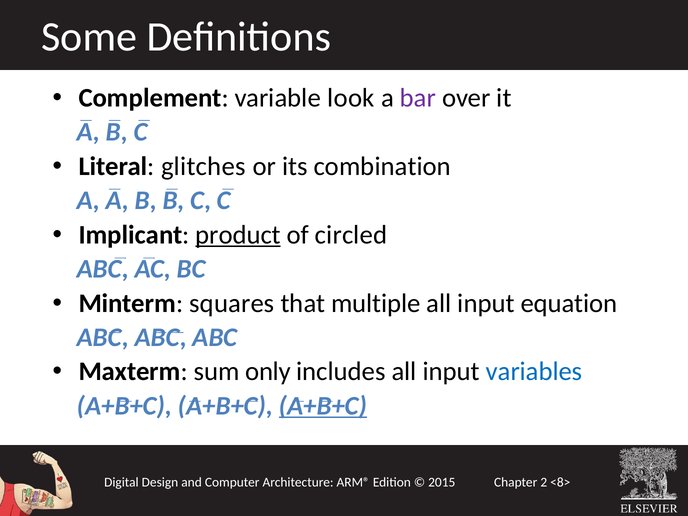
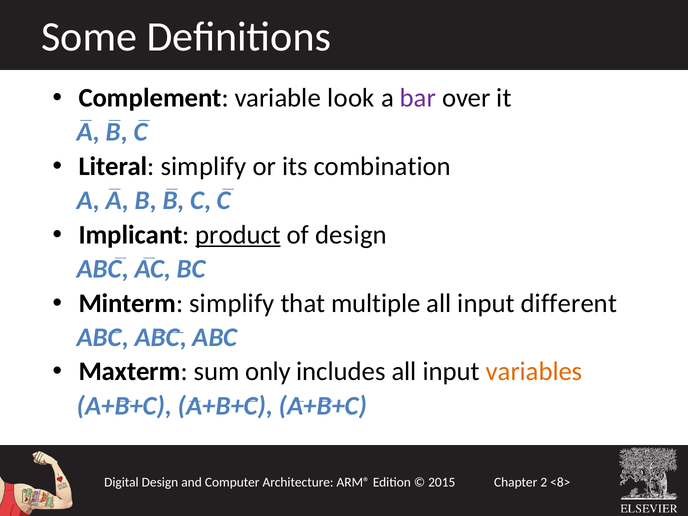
Literal glitches: glitches -> simplify (203, 166)
of circled: circled -> design (351, 235)
Minterm squares: squares -> simplify (232, 303)
equation: equation -> different (569, 303)
variables colour: blue -> orange (534, 372)
A+B+C underline: present -> none (323, 406)
